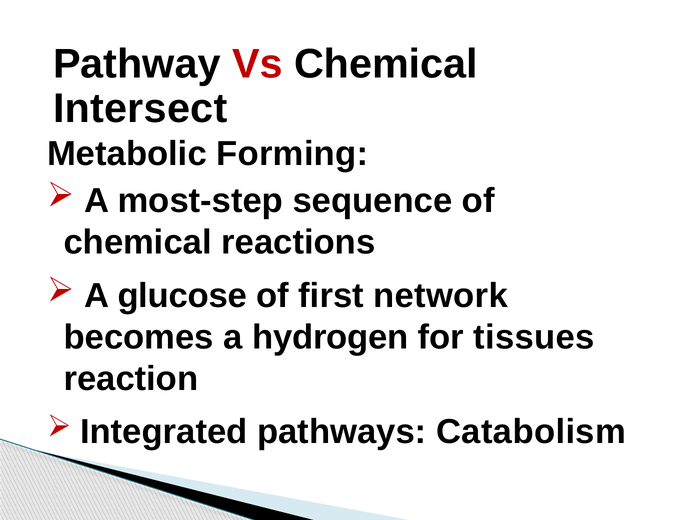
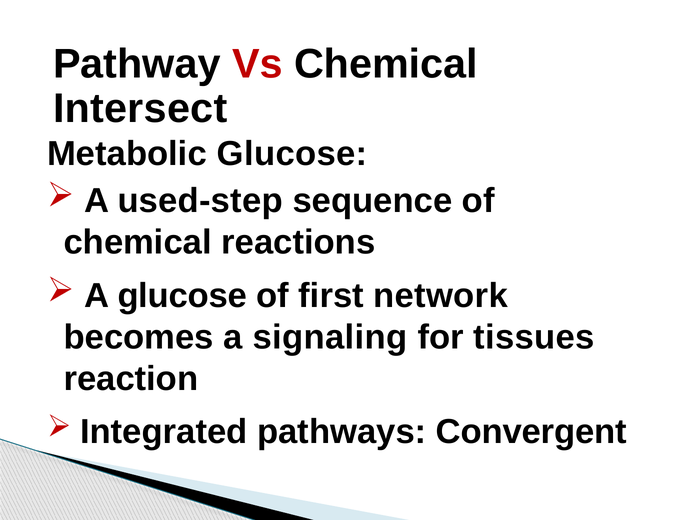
Metabolic Forming: Forming -> Glucose (292, 153)
most-step: most-step -> used-step (200, 201)
hydrogen: hydrogen -> signaling (330, 337)
Catabolism: Catabolism -> Convergent (531, 432)
